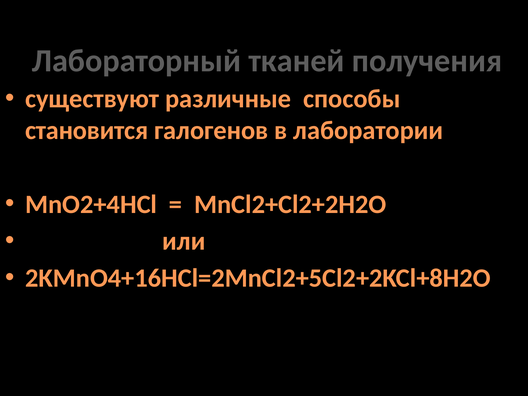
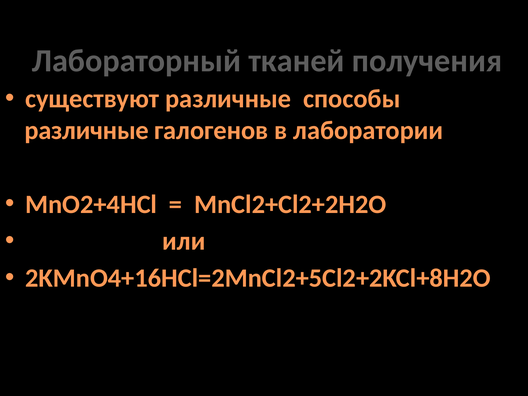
становится: становится -> различные (87, 130)
